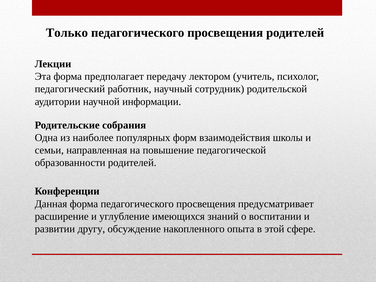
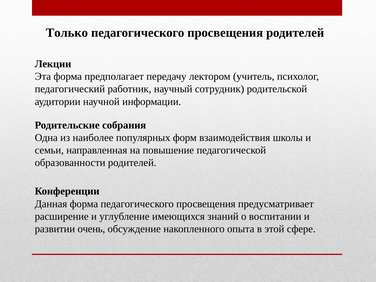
другу: другу -> очень (91, 229)
